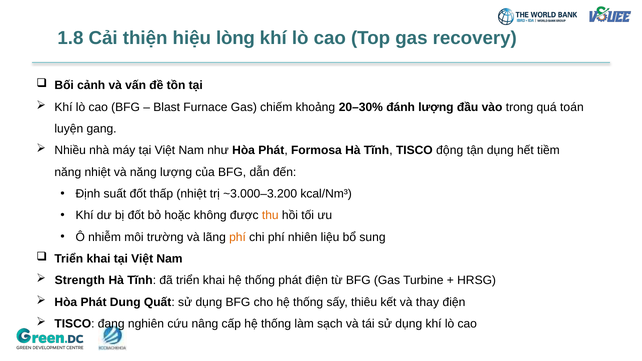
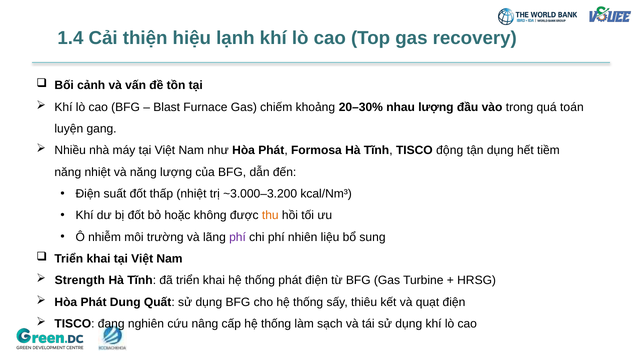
1.8: 1.8 -> 1.4 (70, 38)
lòng: lòng -> lạnh (235, 38)
đánh: đánh -> nhau (401, 107)
Định: Định -> Điện (88, 194)
phí colour: orange -> purple (238, 237)
thay: thay -> quạt (428, 302)
